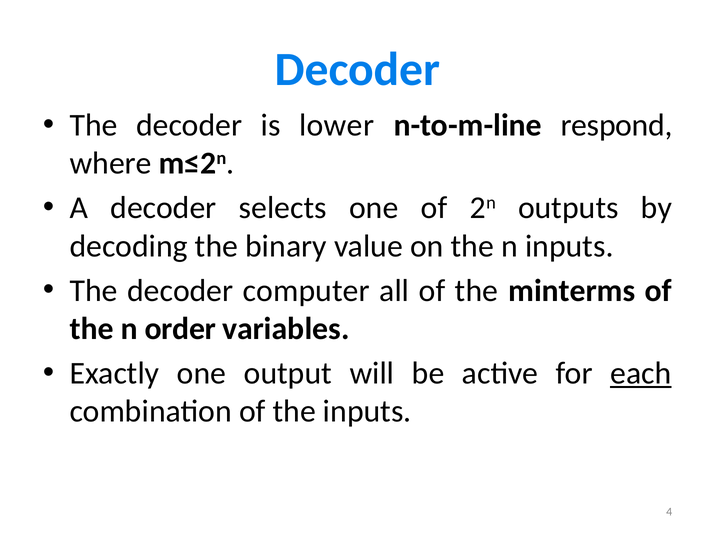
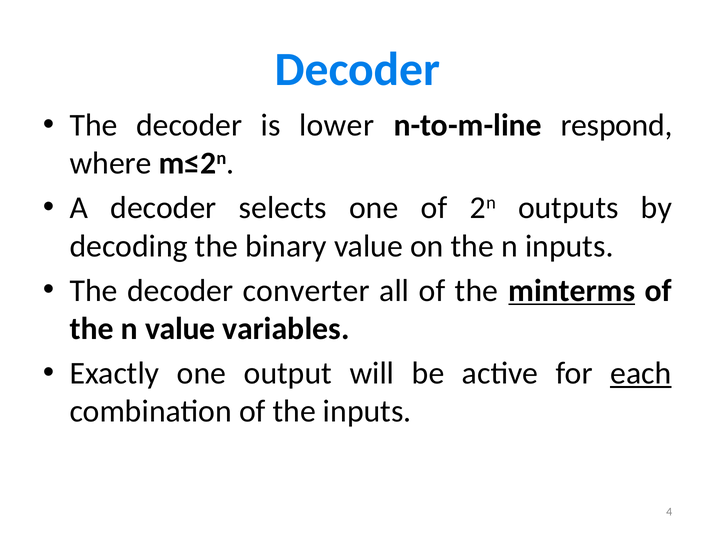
computer: computer -> converter (306, 291)
minterms underline: none -> present (572, 291)
n order: order -> value (180, 329)
